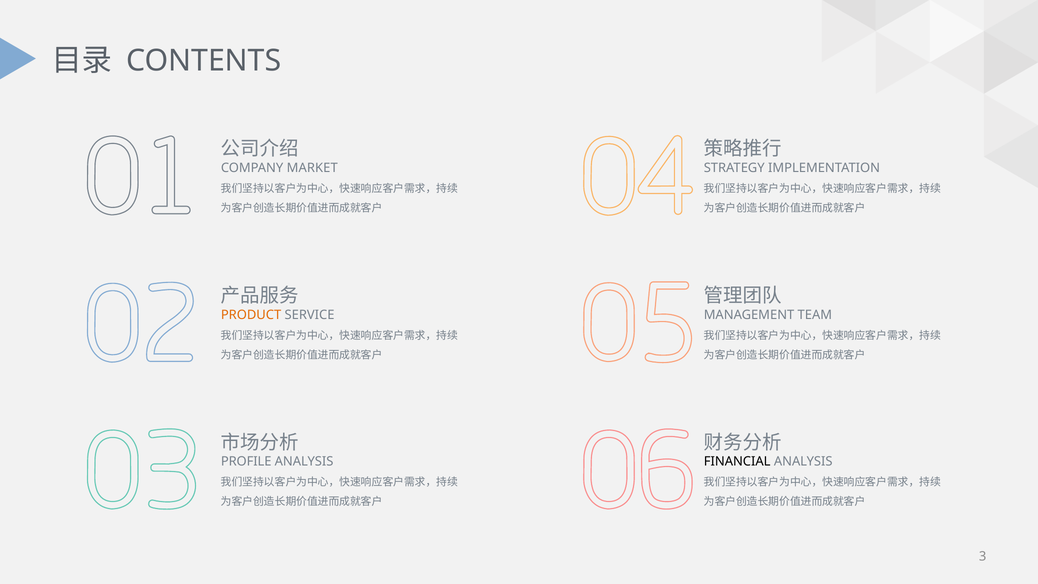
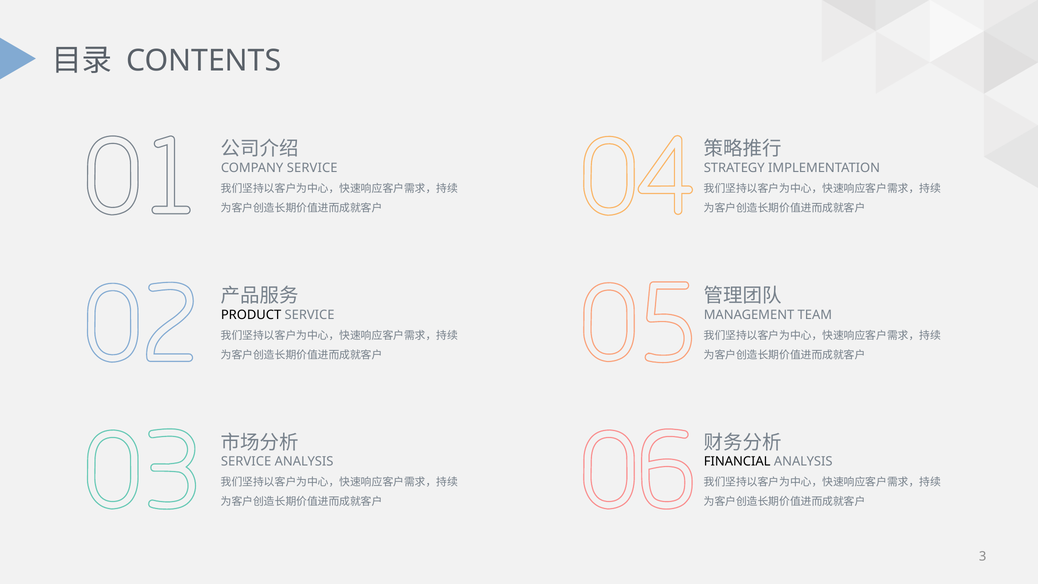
COMPANY MARKET: MARKET -> SERVICE (312, 168)
PRODUCT colour: orange -> black (251, 315)
PROFILE: PROFILE -> SERVICE (246, 462)
